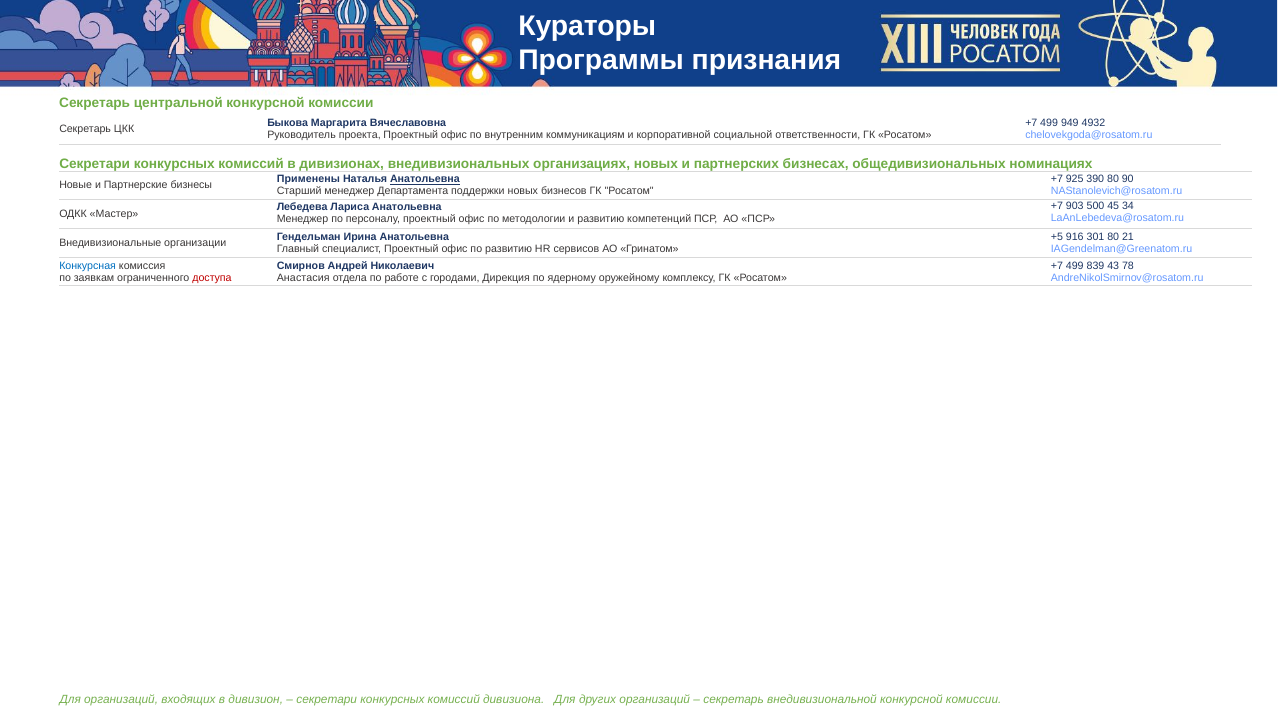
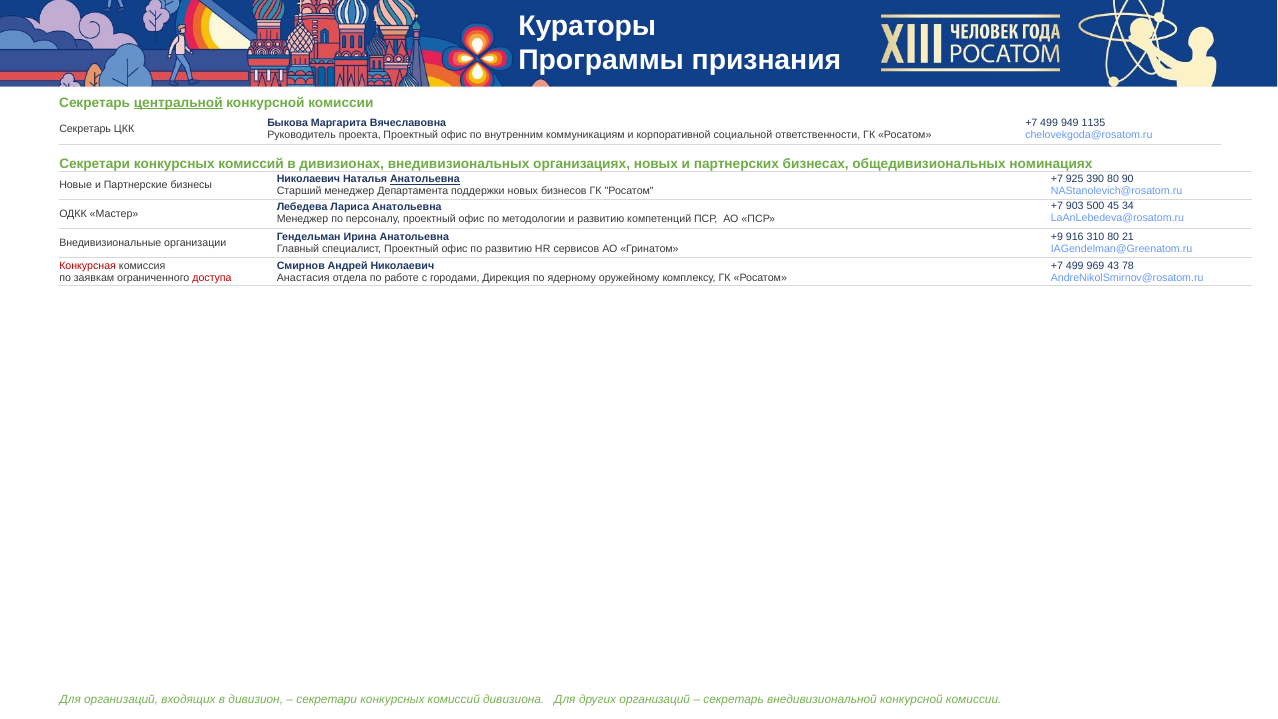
центральной underline: none -> present (178, 103)
4932: 4932 -> 1135 (1093, 123)
Применены: Применены -> Николаевич (308, 179)
+5: +5 -> +9 (1057, 237)
301: 301 -> 310 (1096, 237)
Конкурсная colour: blue -> red (88, 266)
839: 839 -> 969 (1096, 266)
